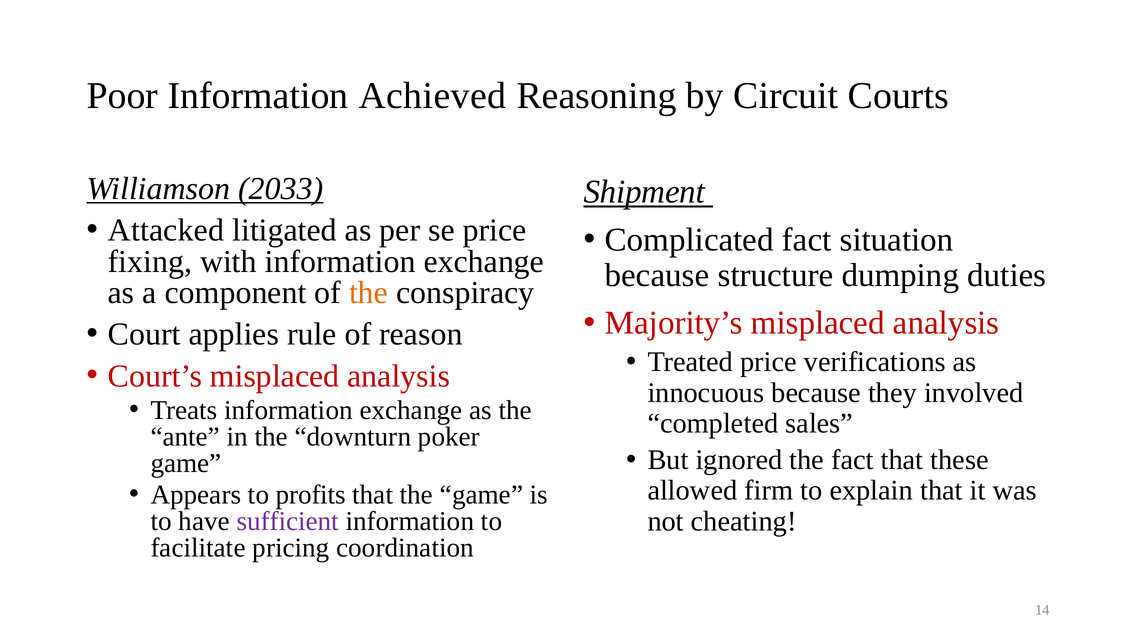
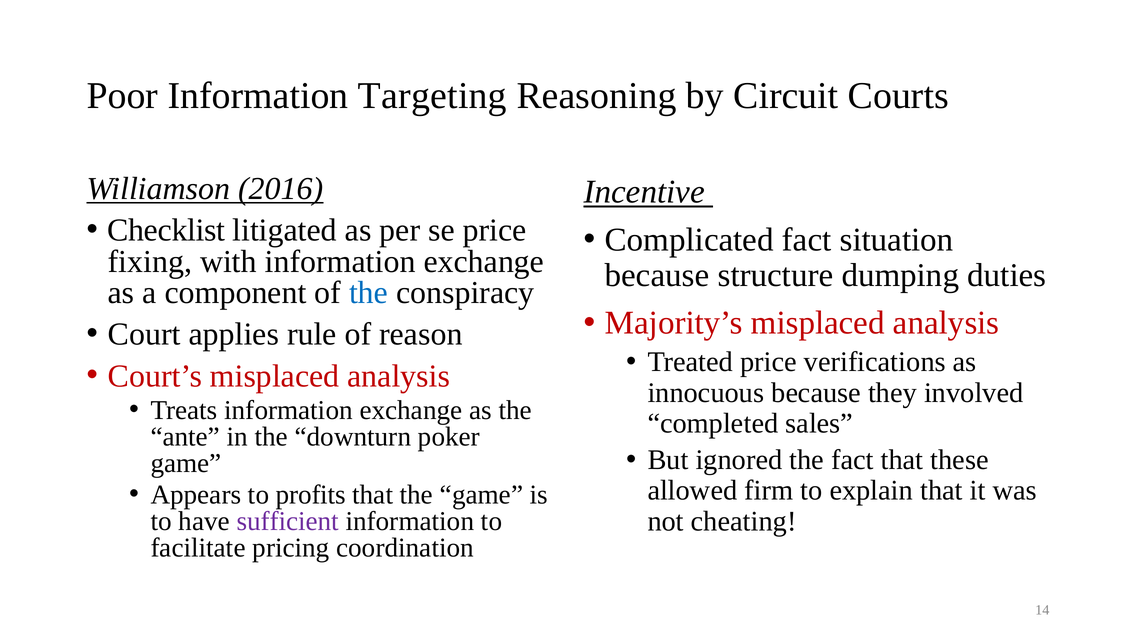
Achieved: Achieved -> Targeting (432, 96)
2033: 2033 -> 2016 (281, 189)
Shipment: Shipment -> Incentive (644, 192)
Attacked: Attacked -> Checklist (166, 230)
the colour: orange -> blue (369, 293)
